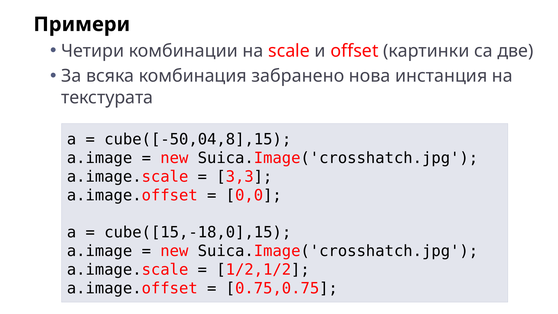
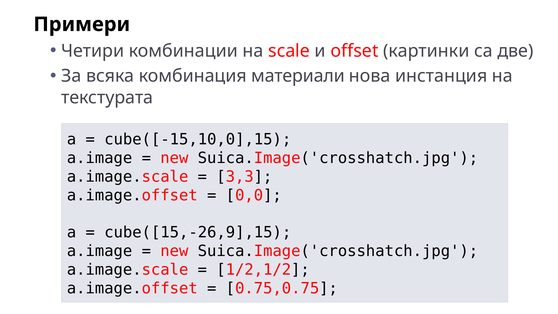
забранено: забранено -> материали (298, 76)
cube([-50,04,8],15: cube([-50,04,8],15 -> cube([-15,10,0],15 (198, 139)
cube([15,-18,0],15: cube([15,-18,0],15 -> cube([15,-26,9],15 (198, 232)
